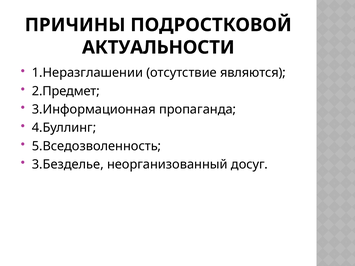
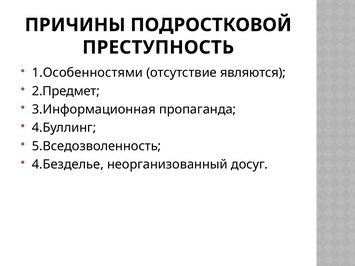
АКТУАЛЬНОСТИ: АКТУАЛЬНОСТИ -> ПРЕСТУПНОСТЬ (158, 47)
1.Неразглашении: 1.Неразглашении -> 1.Особенностями (87, 73)
3.Безделье: 3.Безделье -> 4.Безделье (68, 165)
